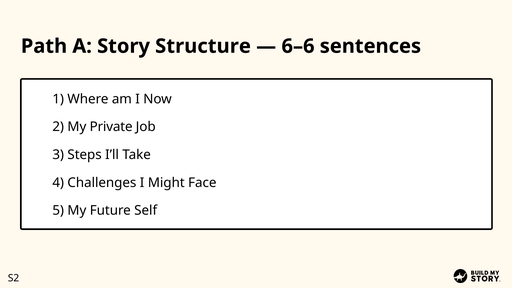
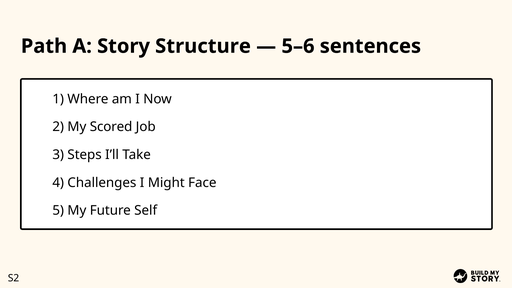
6–6: 6–6 -> 5–6 (298, 46)
Private: Private -> Scored (111, 127)
